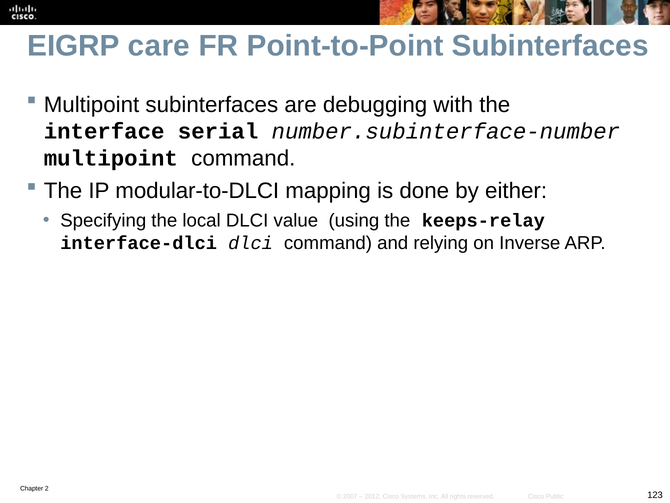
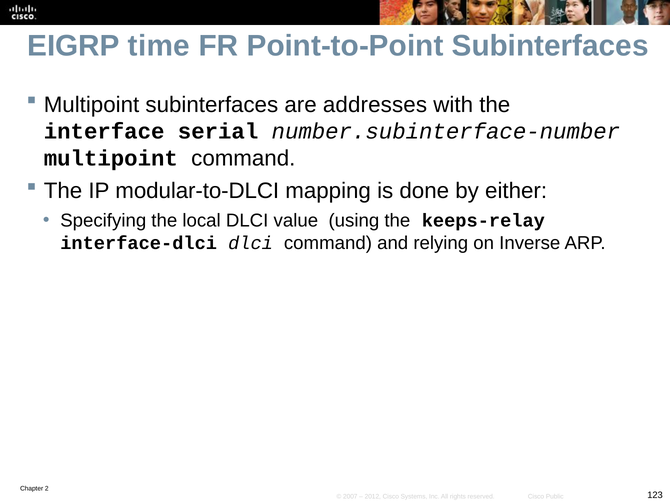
care: care -> time (159, 46)
debugging: debugging -> addresses (375, 105)
